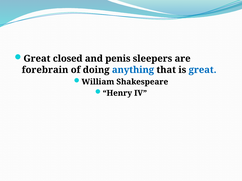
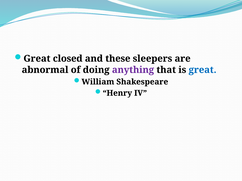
penis: penis -> these (118, 59)
forebrain: forebrain -> abnormal (45, 70)
anything colour: blue -> purple (133, 70)
